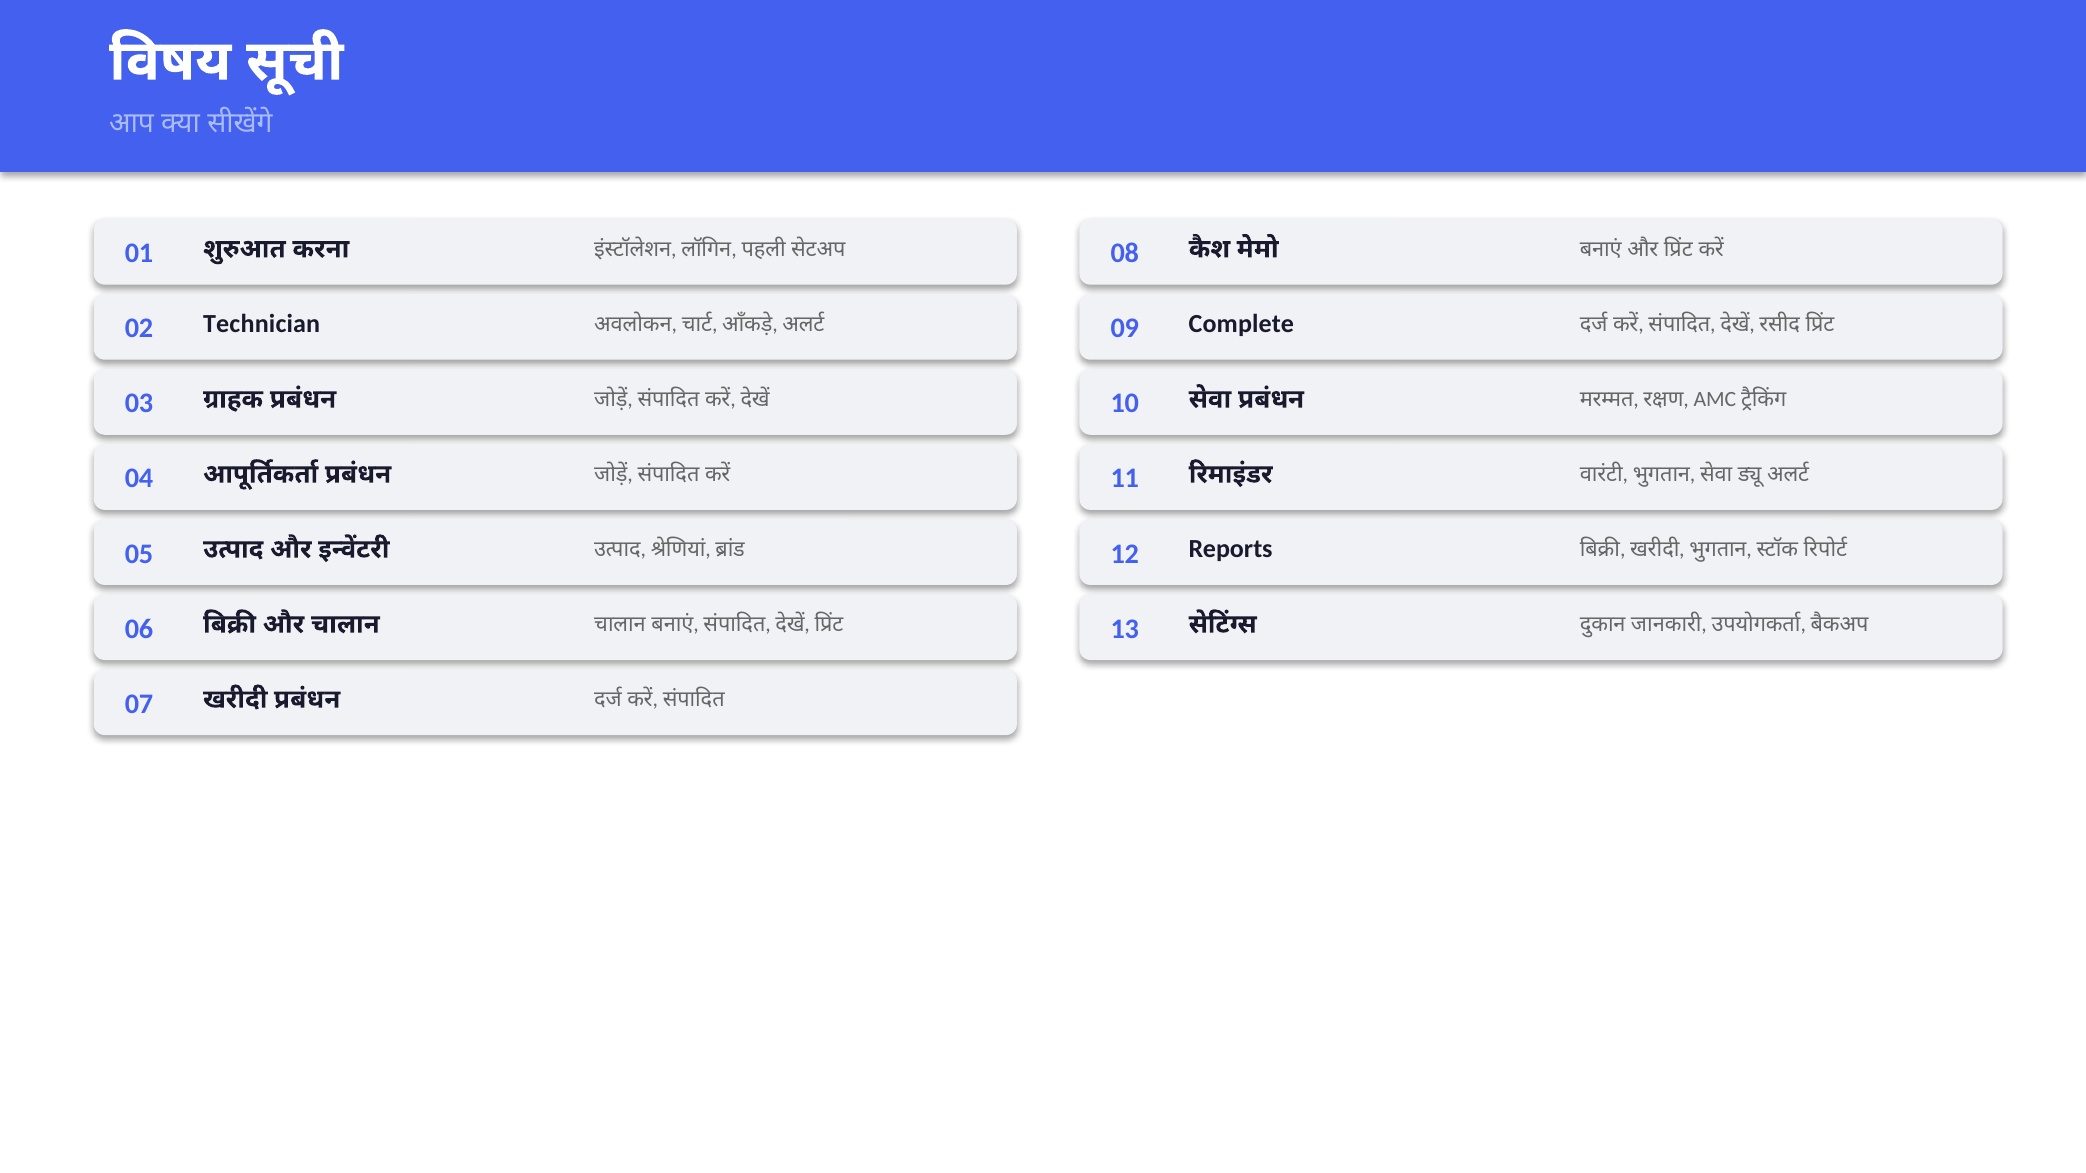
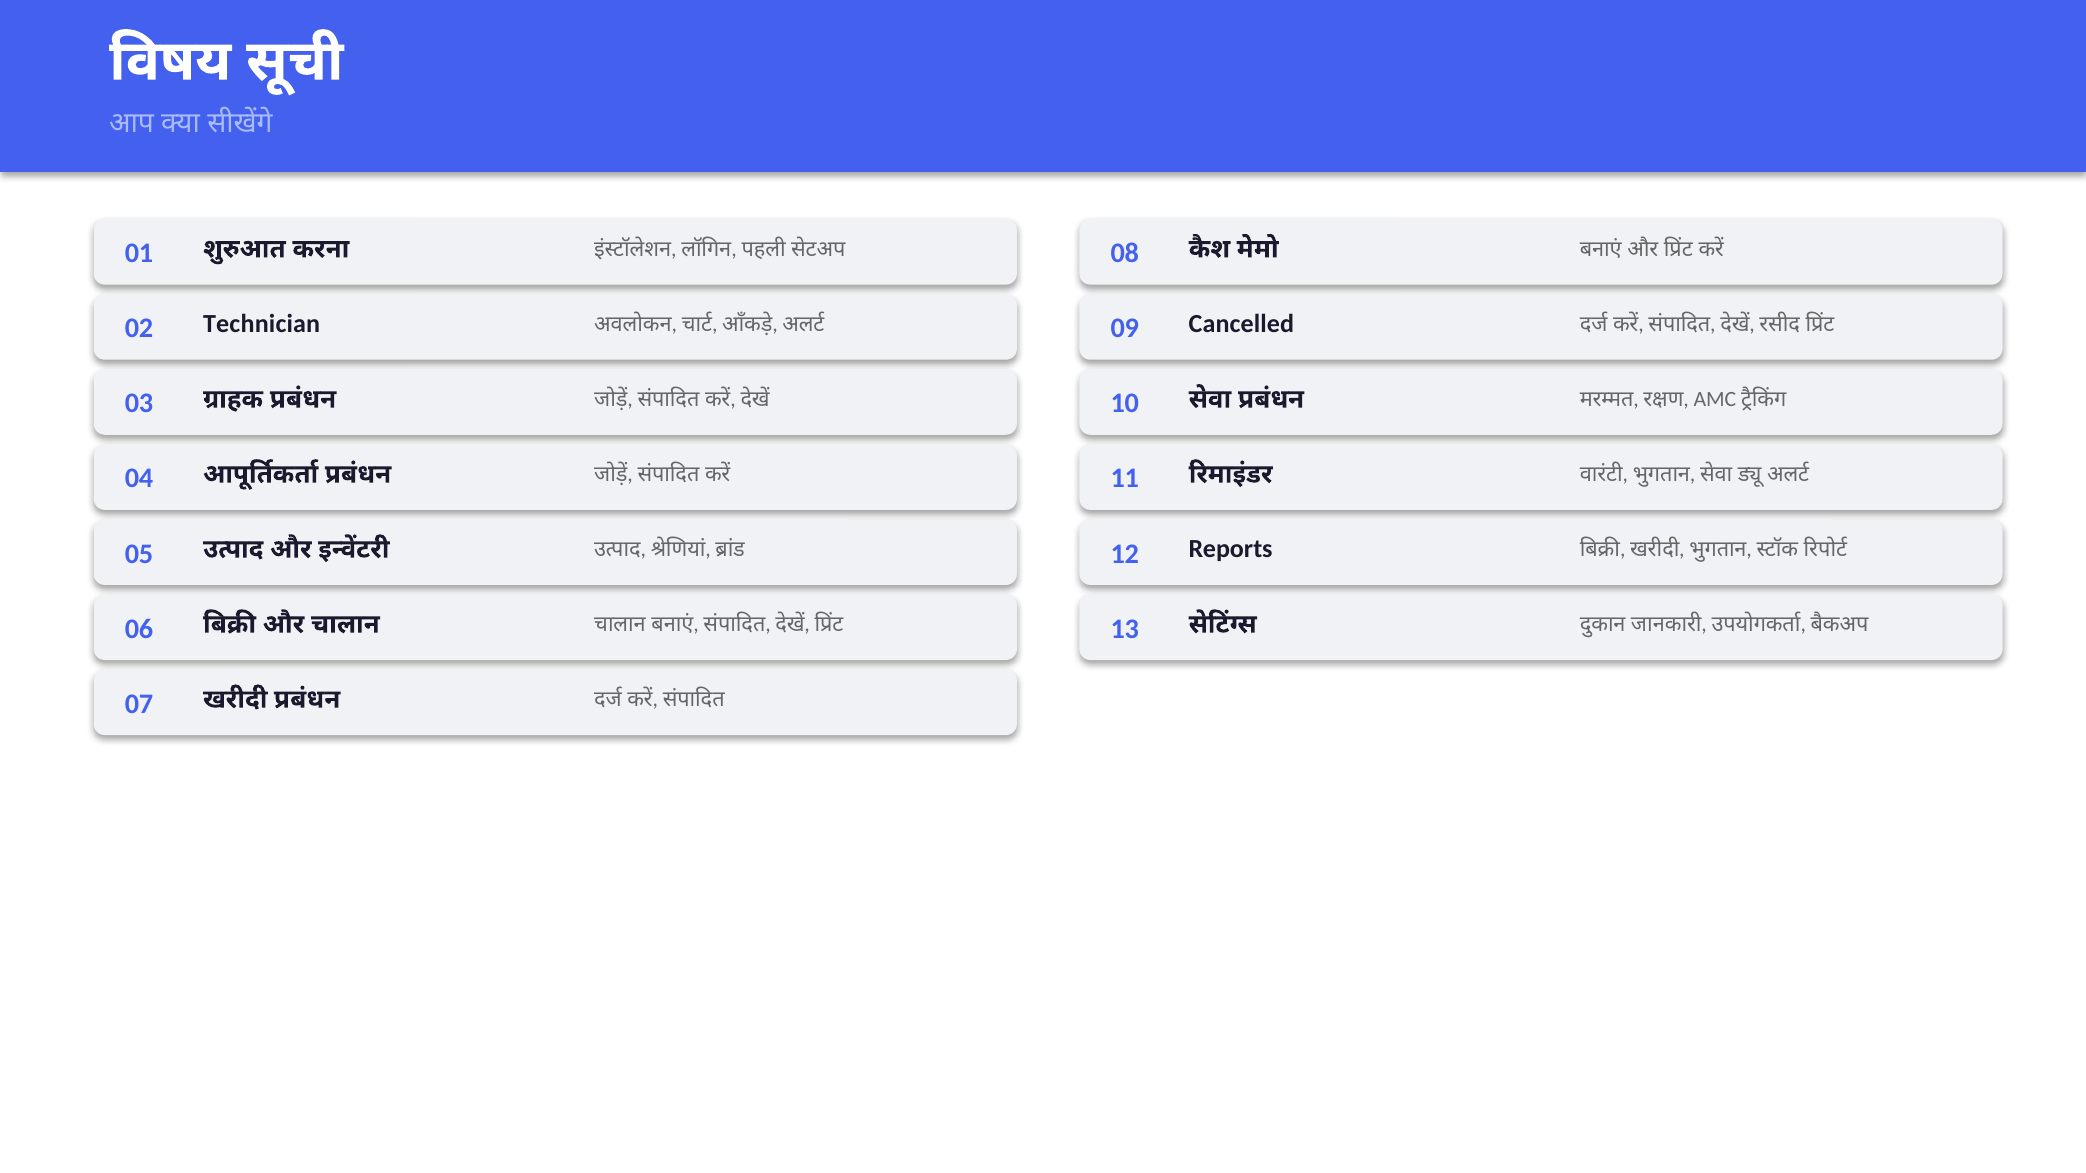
Complete: Complete -> Cancelled (1241, 324)
